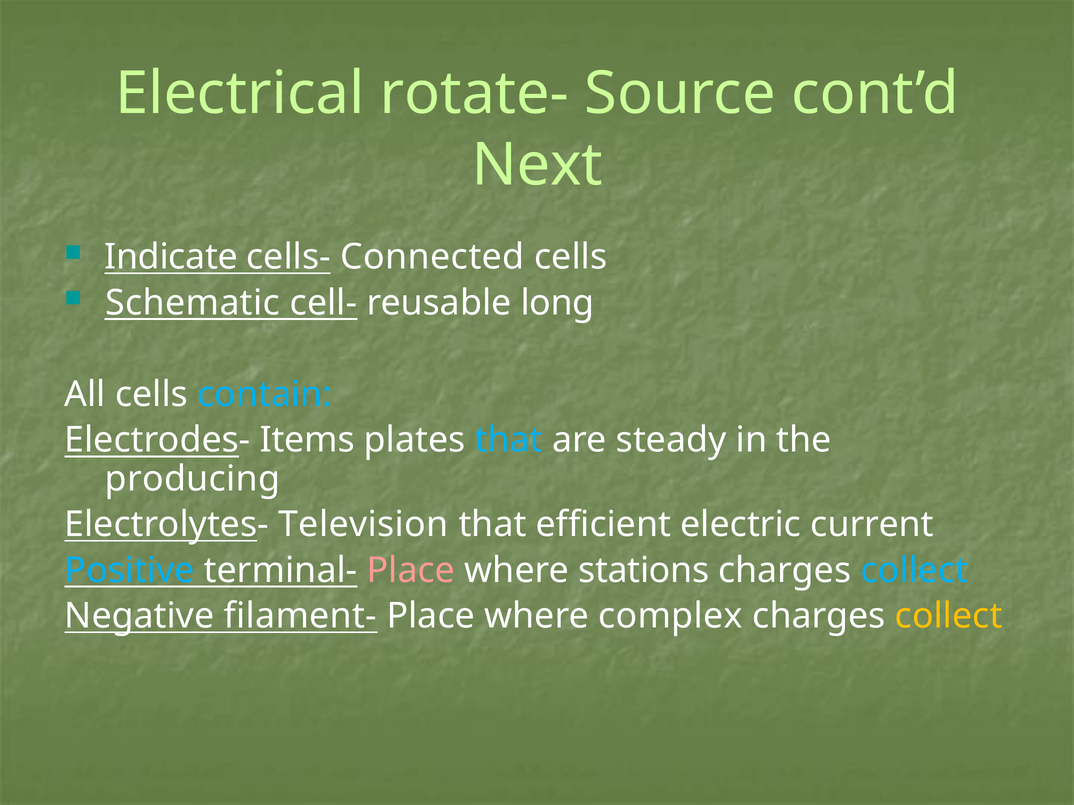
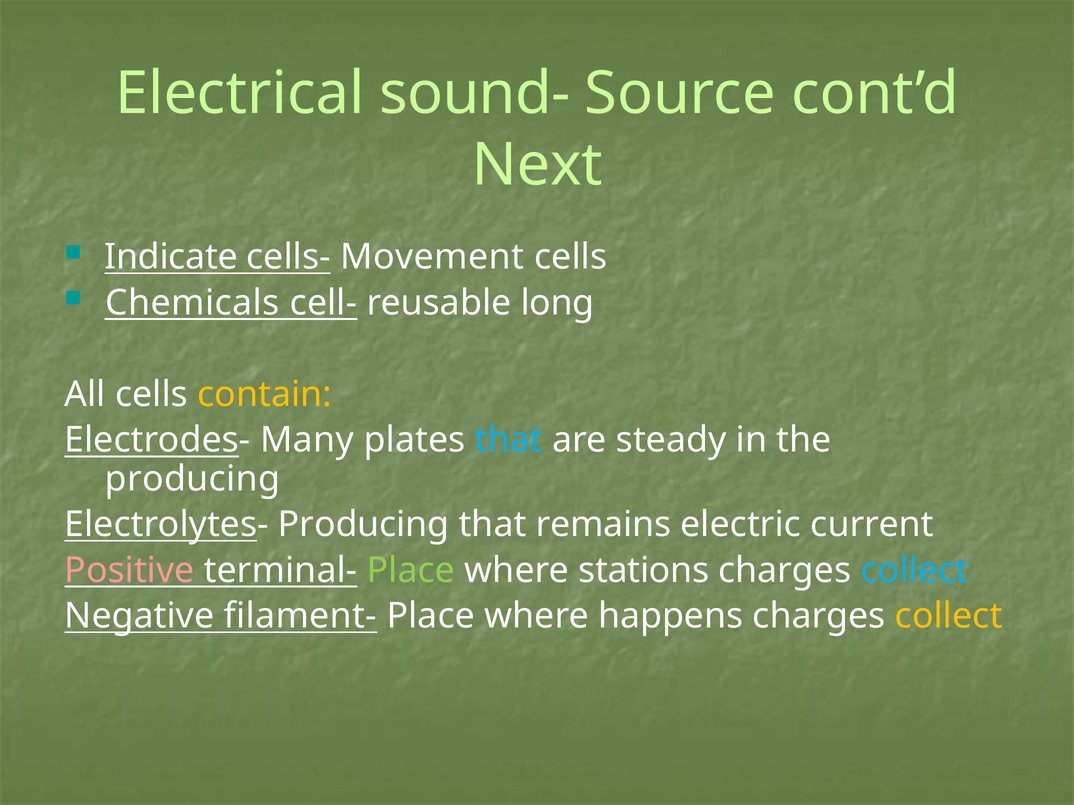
rotate-: rotate- -> sound- (475, 94)
Connected: Connected -> Movement (432, 257)
Schematic: Schematic -> Chemicals (193, 303)
contain colour: light blue -> yellow (265, 395)
Items: Items -> Many (307, 440)
Electrolytes- Television: Television -> Producing (364, 525)
efficient: efficient -> remains (604, 525)
Positive colour: light blue -> pink (129, 571)
Place colour: pink -> light green (411, 571)
complex: complex -> happens (671, 616)
